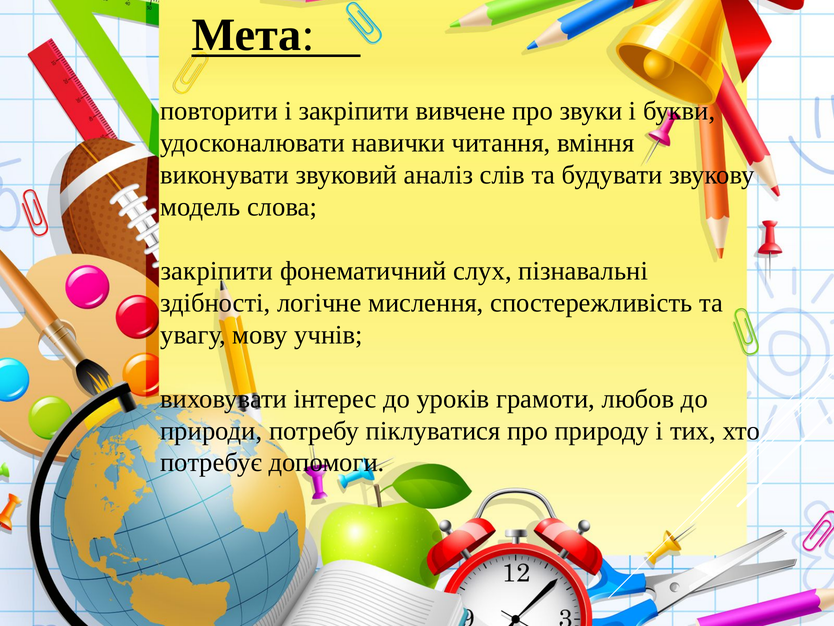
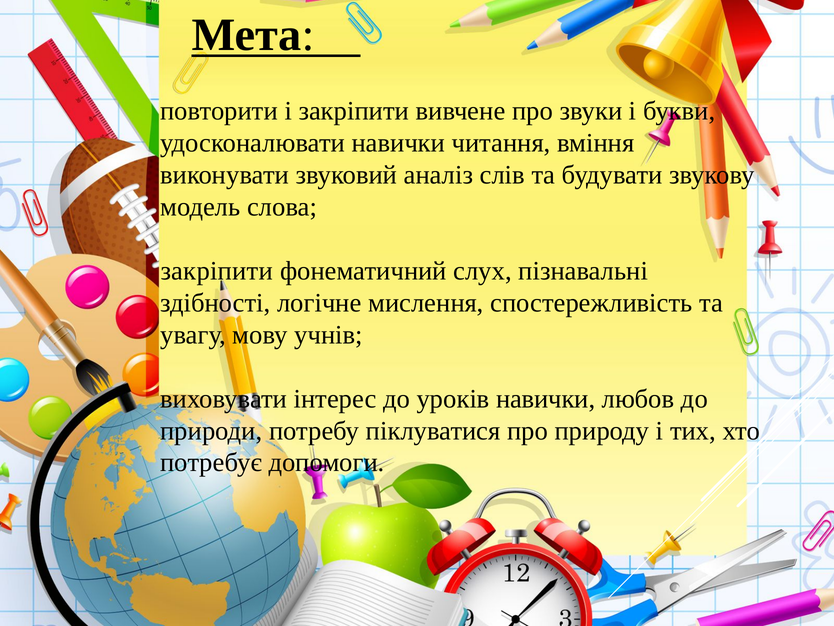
уроків грамоти: грамоти -> навички (546, 398)
